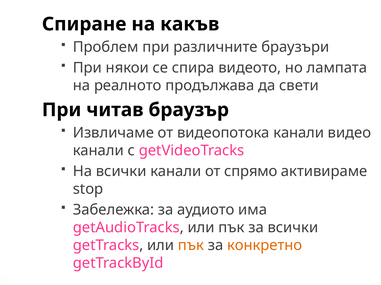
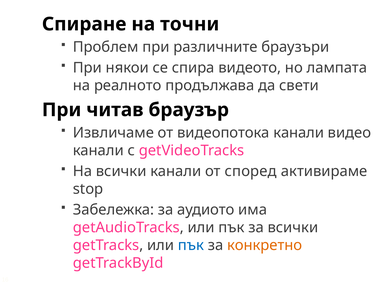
какъв: какъв -> точни (190, 24)
спрямо: спрямо -> според (251, 172)
пък colour: orange -> blue (191, 246)
